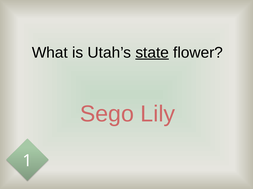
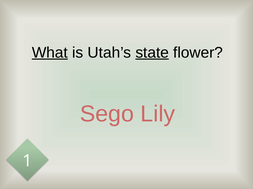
What underline: none -> present (50, 53)
